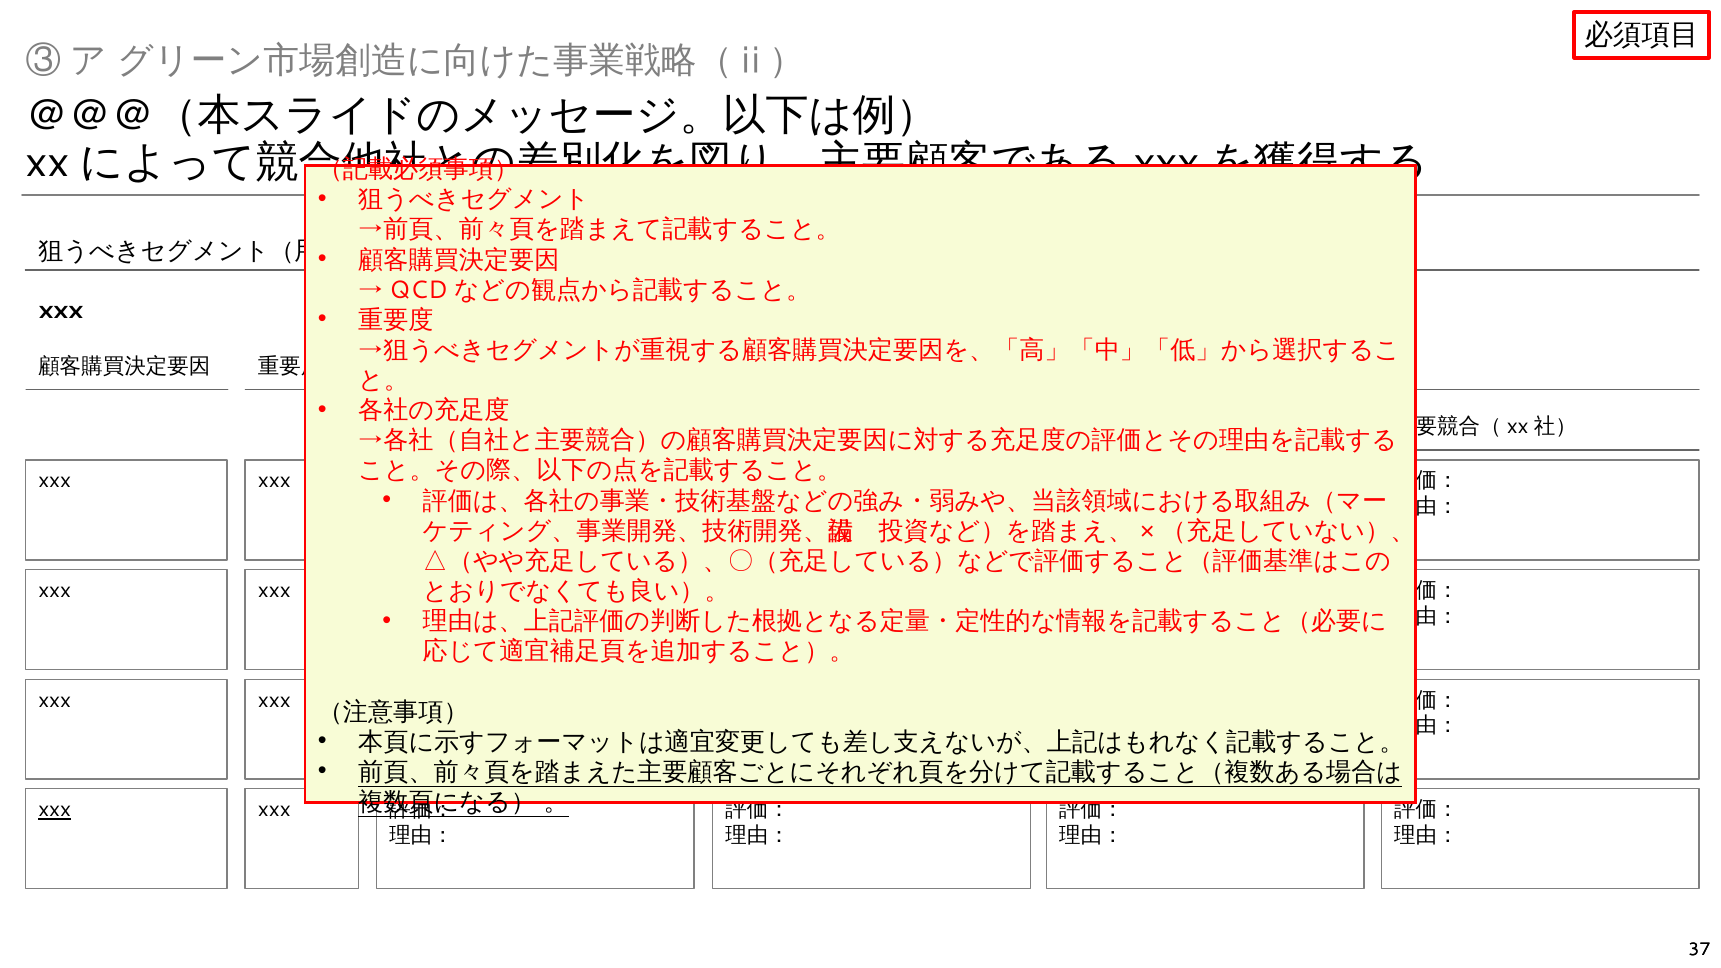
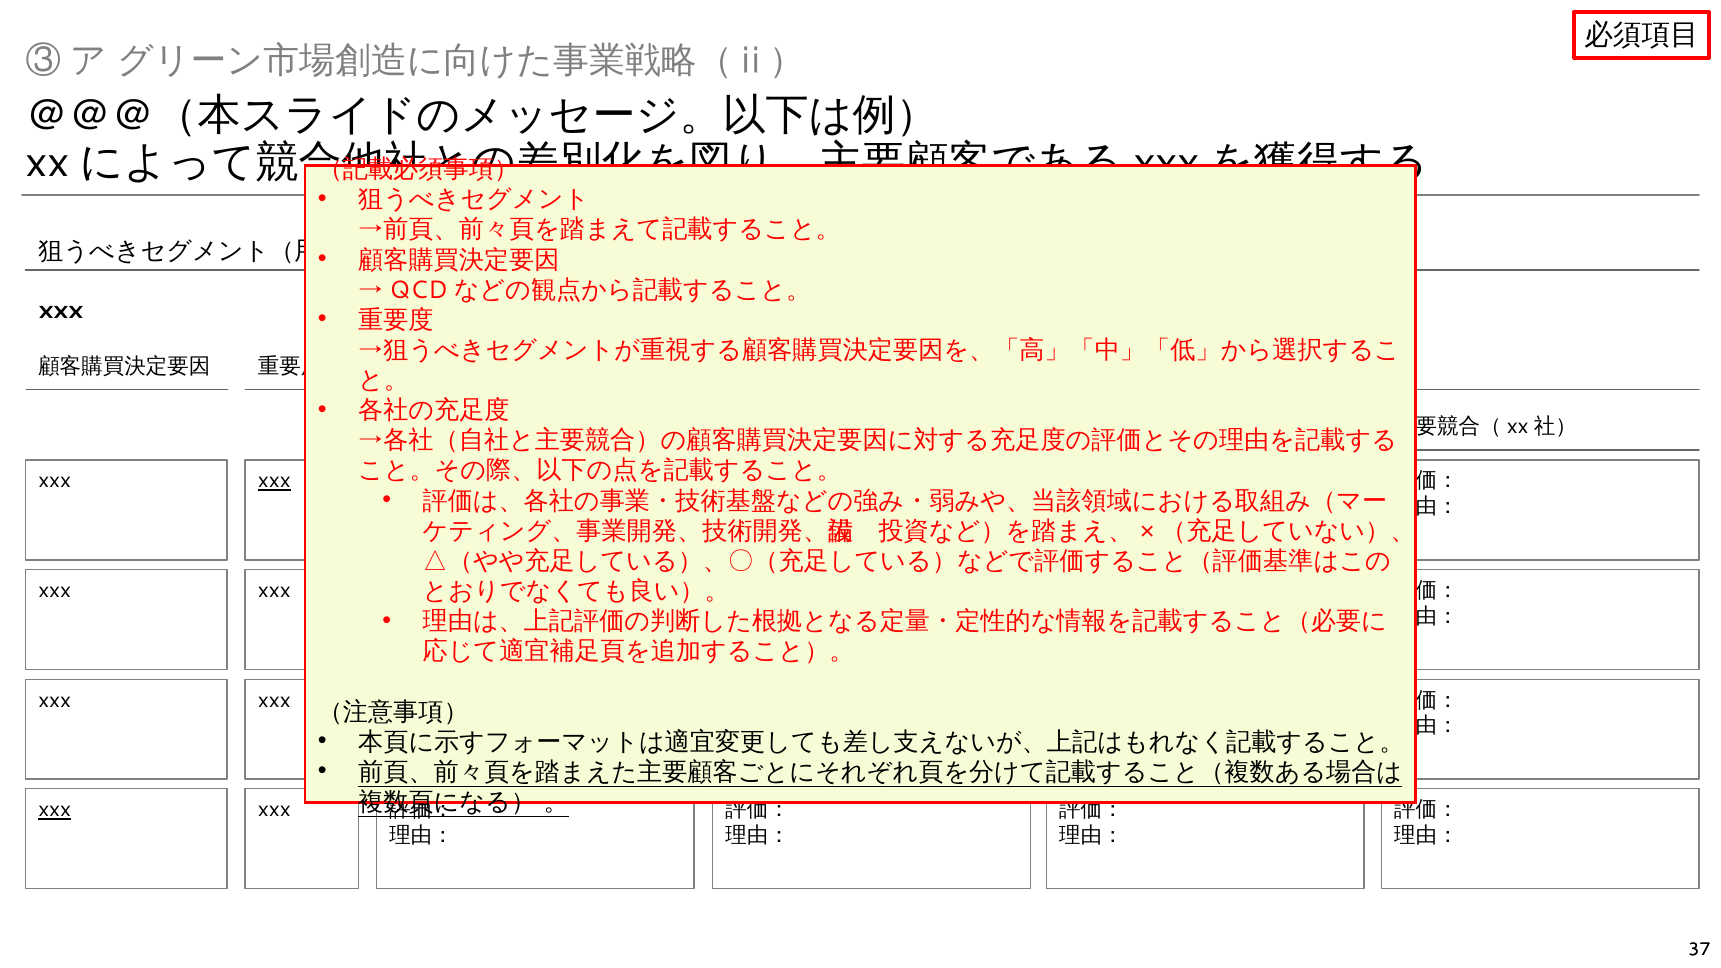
xxx underline: none -> present (274, 481)
